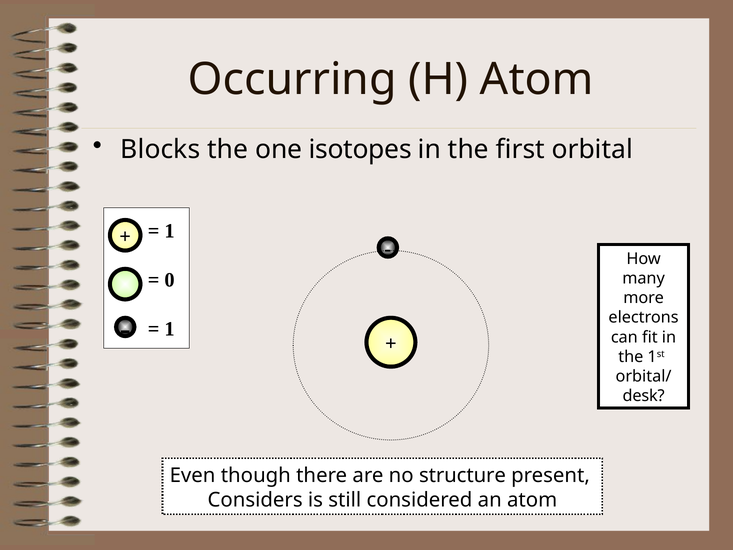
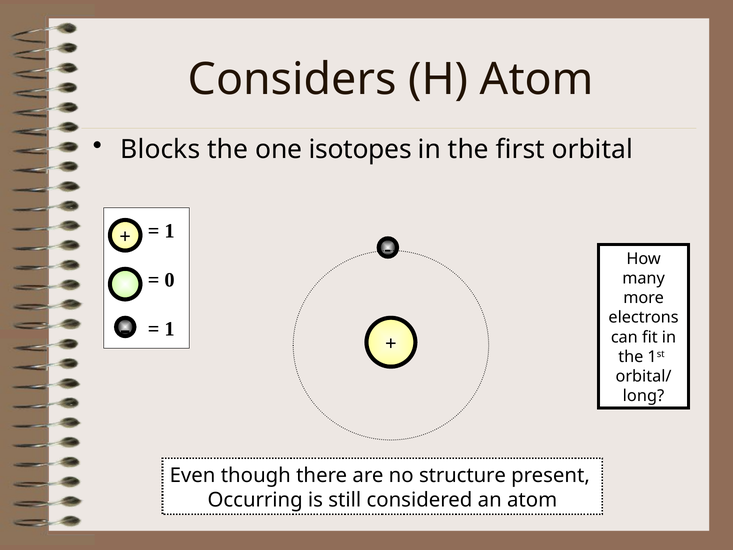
Occurring: Occurring -> Considers (292, 79)
desk: desk -> long (643, 396)
Considers: Considers -> Occurring (255, 500)
